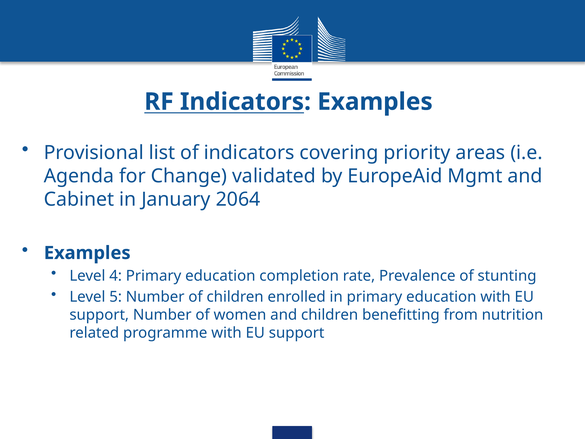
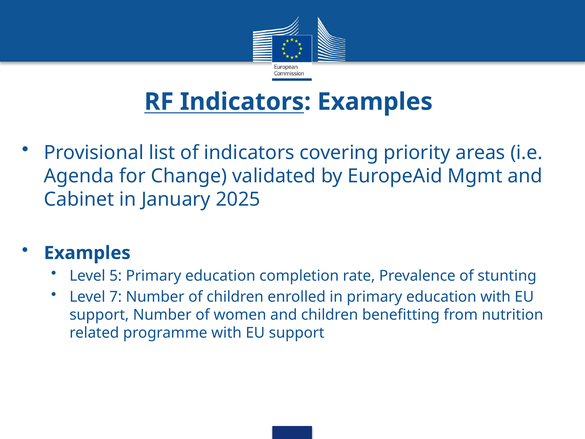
2064: 2064 -> 2025 (238, 199)
4: 4 -> 5 (116, 276)
5: 5 -> 7 (116, 297)
